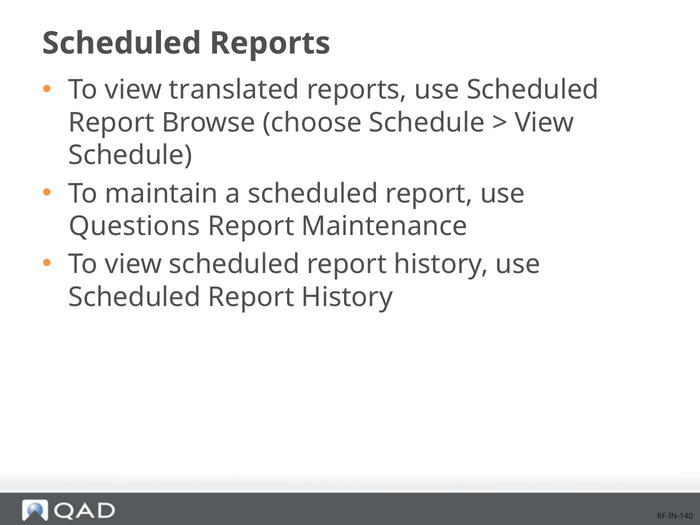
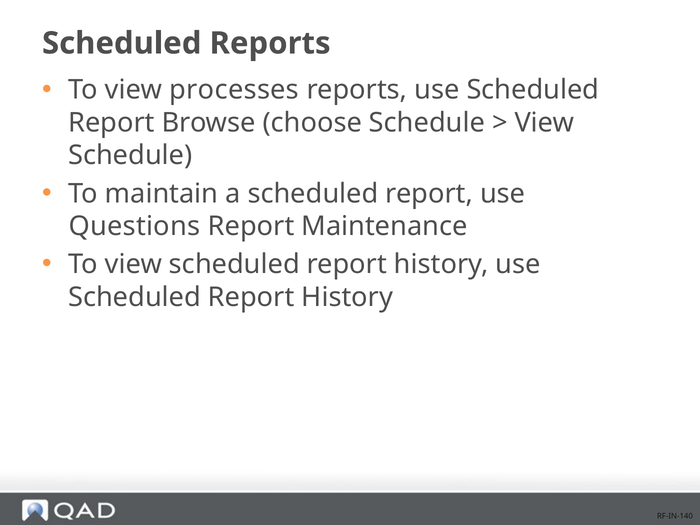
translated: translated -> processes (234, 90)
